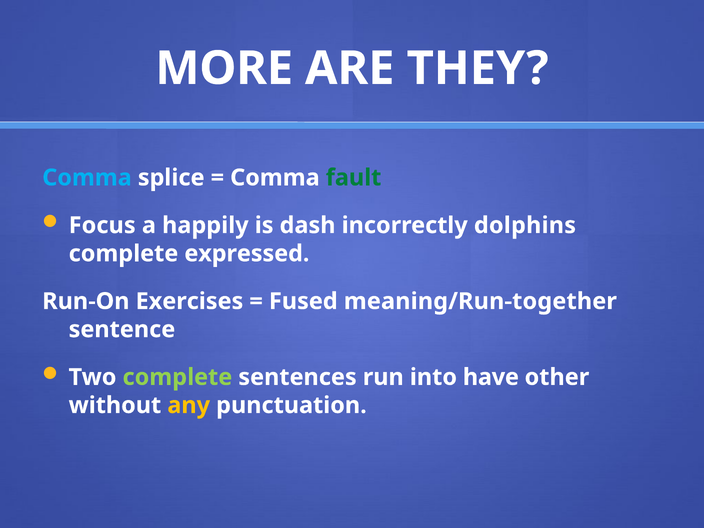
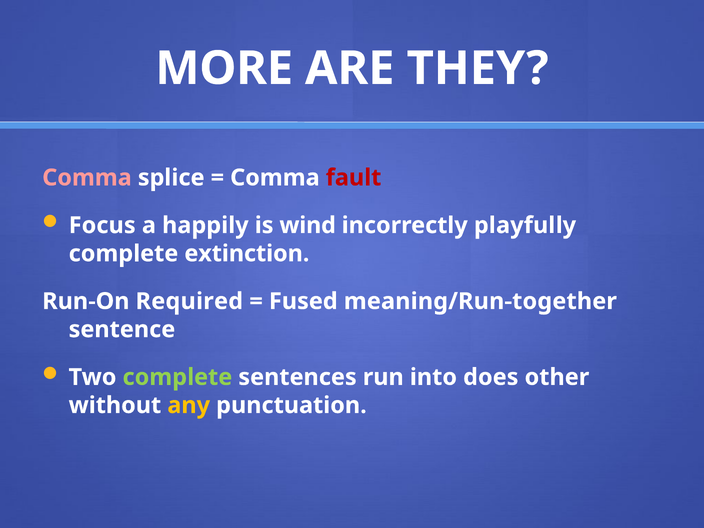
Comma colour: light blue -> pink (87, 178)
fault colour: green -> red (354, 178)
dash: dash -> wind (308, 225)
dolphins: dolphins -> playfully (525, 225)
expressed: expressed -> extinction (247, 254)
Exercises: Exercises -> Required (189, 301)
have: have -> does (491, 377)
